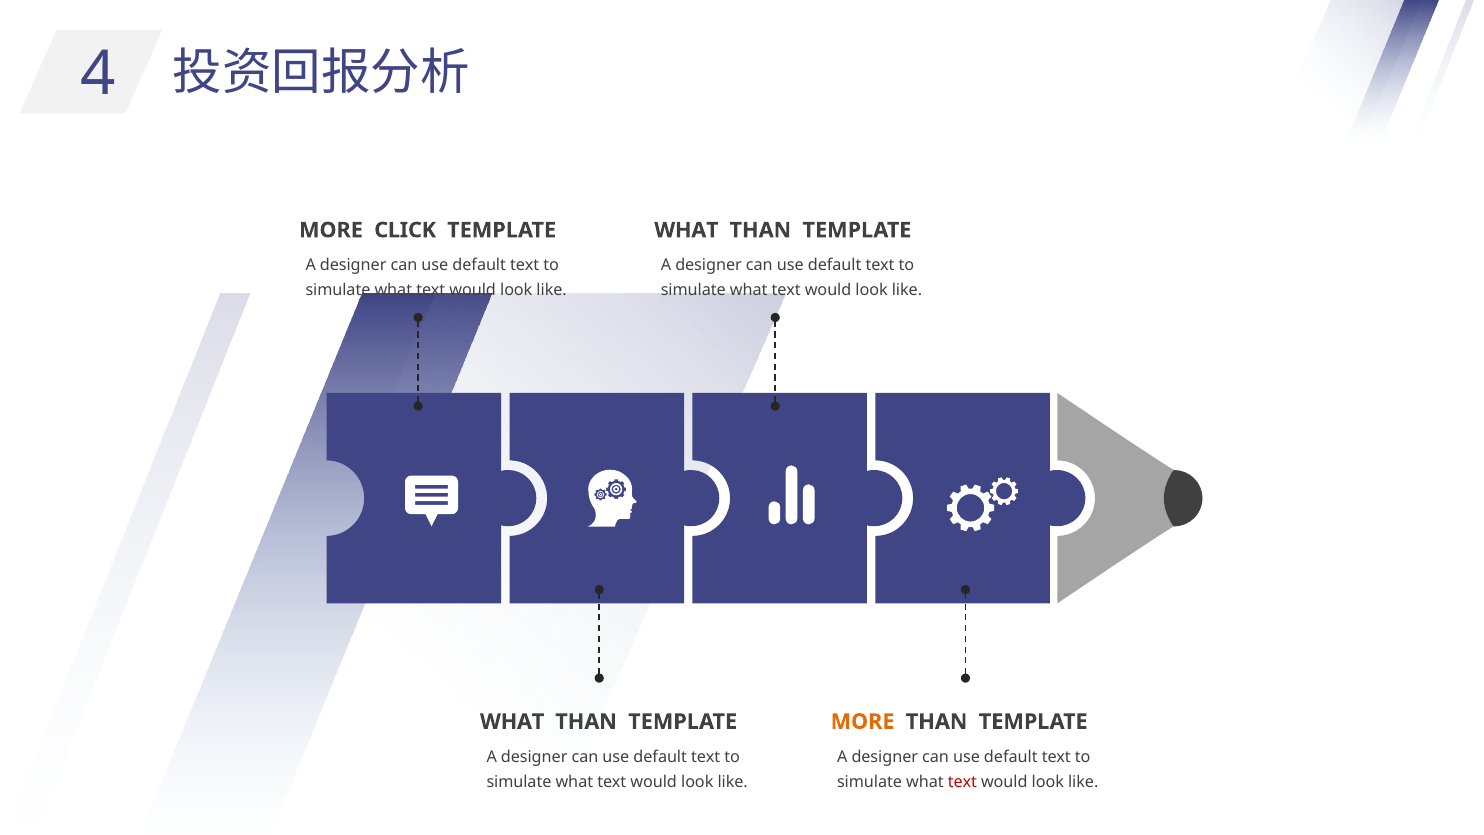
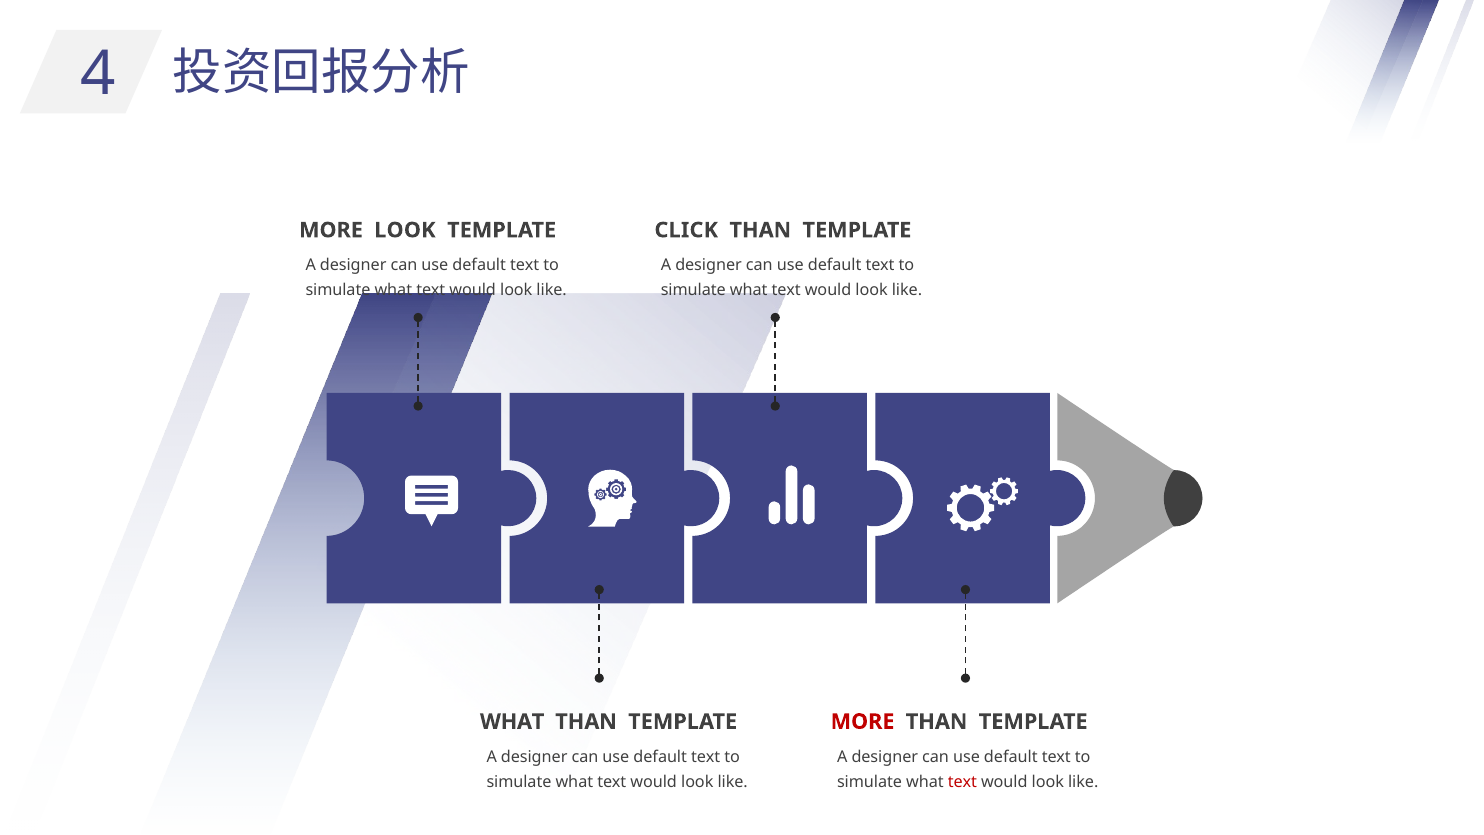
MORE CLICK: CLICK -> LOOK (405, 230)
WHAT: WHAT -> CLICK (686, 230)
MORE colour: orange -> red (863, 721)
